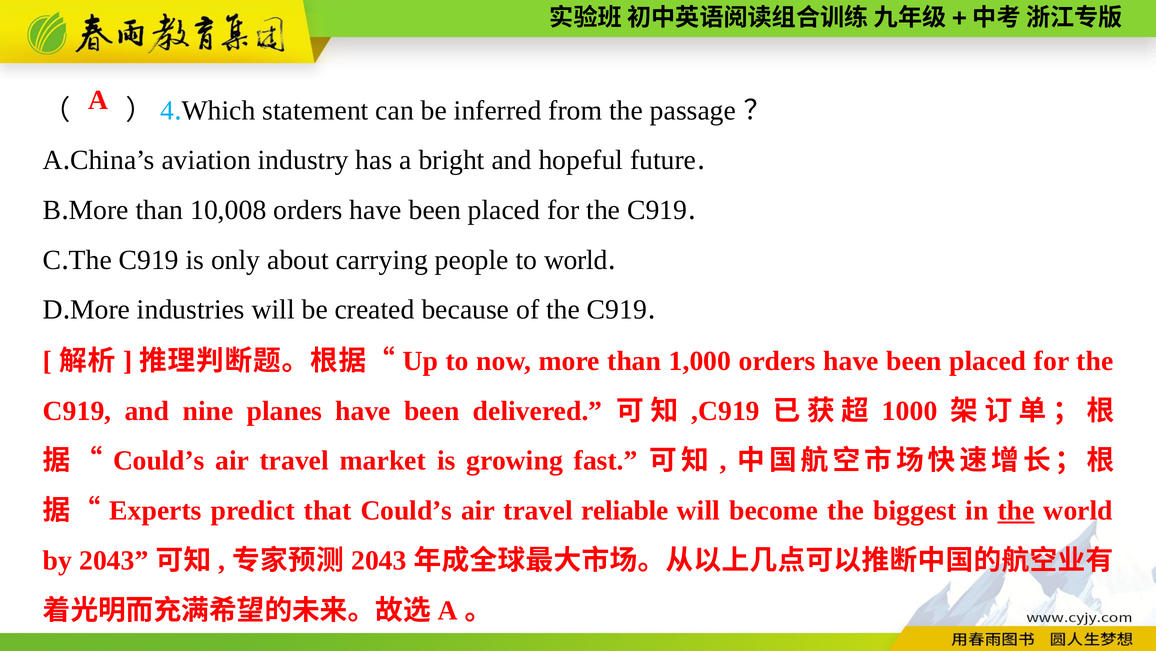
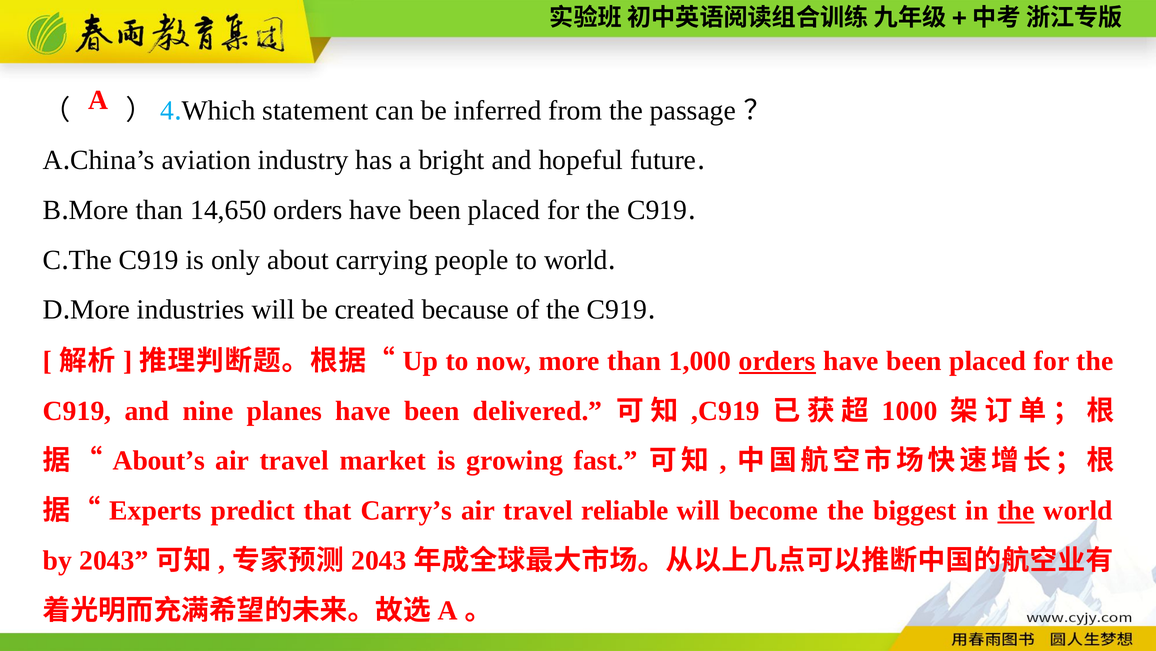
10,008: 10,008 -> 14,650 (228, 210)
orders underline: none -> present (777, 361)
Could’s: Could’s -> About’s (159, 460)
that Could’s: Could’s -> Carry’s (406, 510)
